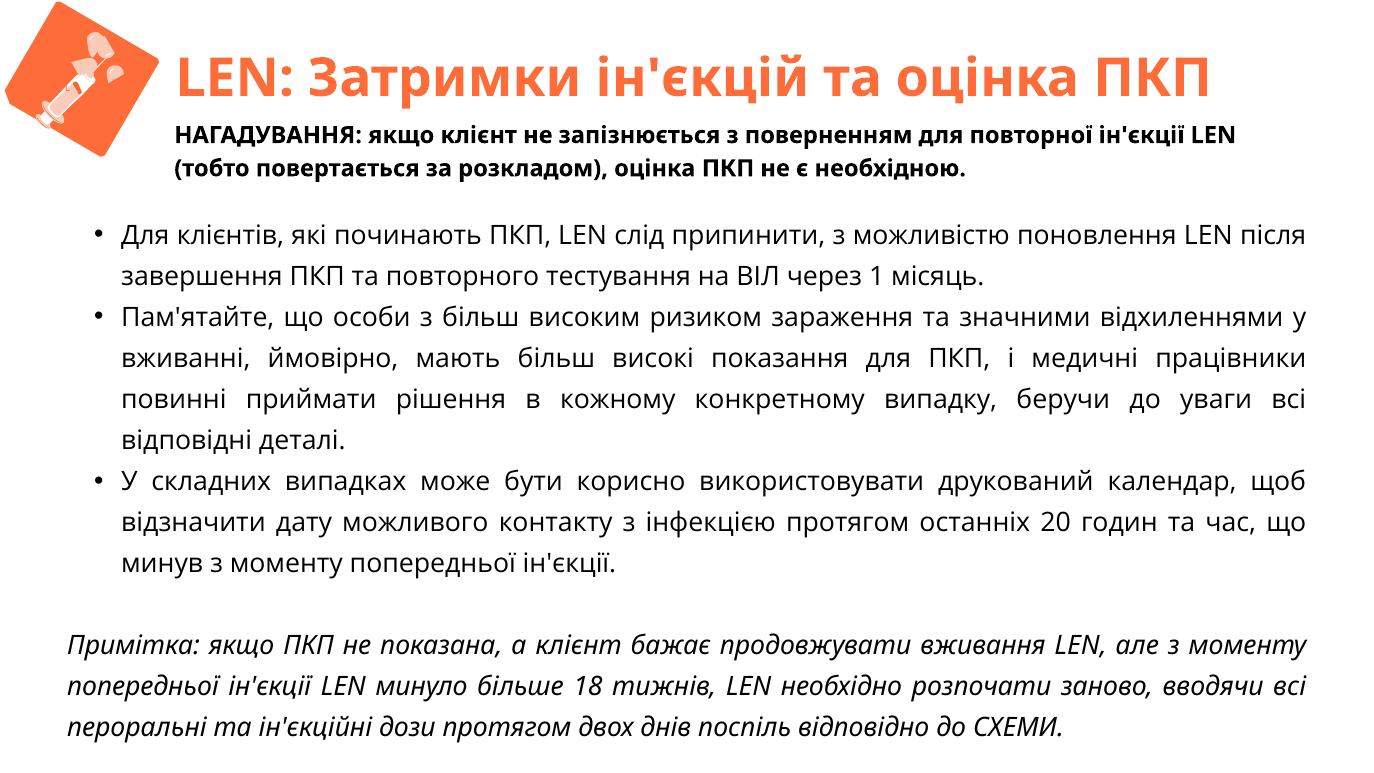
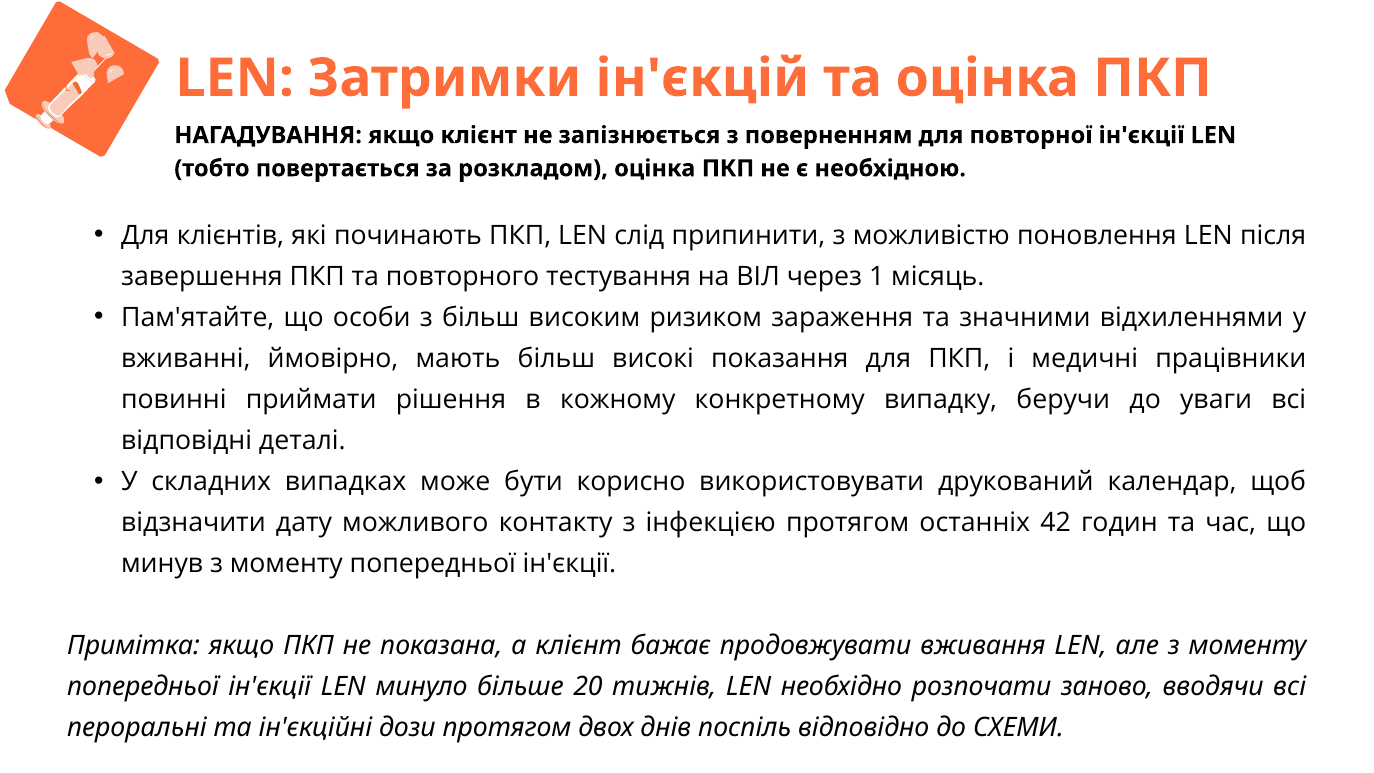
20: 20 -> 42 (1056, 523)
18: 18 -> 20 (588, 687)
